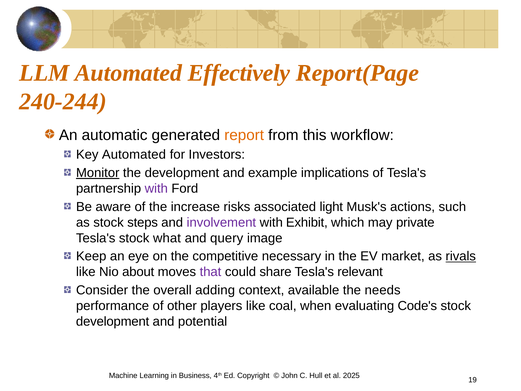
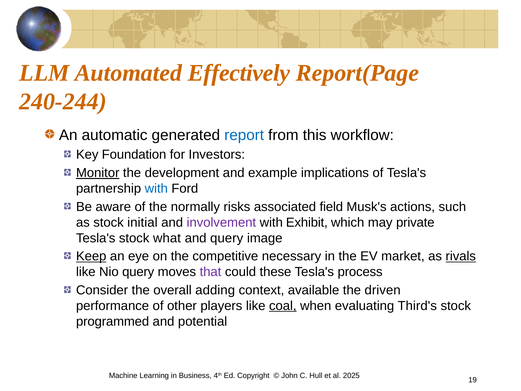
report colour: orange -> blue (244, 135)
Key Automated: Automated -> Foundation (134, 155)
with colour: purple -> blue (156, 188)
increase: increase -> normally (195, 207)
light: light -> field (331, 207)
steps: steps -> initial (142, 222)
Keep underline: none -> present (91, 256)
Nio about: about -> query (138, 272)
share: share -> these (275, 272)
relevant: relevant -> process (360, 272)
needs: needs -> driven (383, 290)
coal underline: none -> present (283, 306)
Code's: Code's -> Third's (417, 306)
development: development -> programmed (113, 321)
